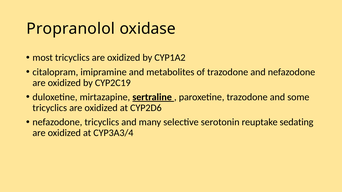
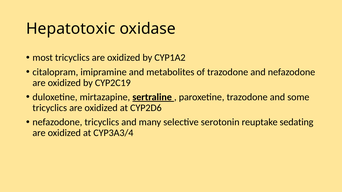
Propranolol: Propranolol -> Hepatotoxic (71, 29)
